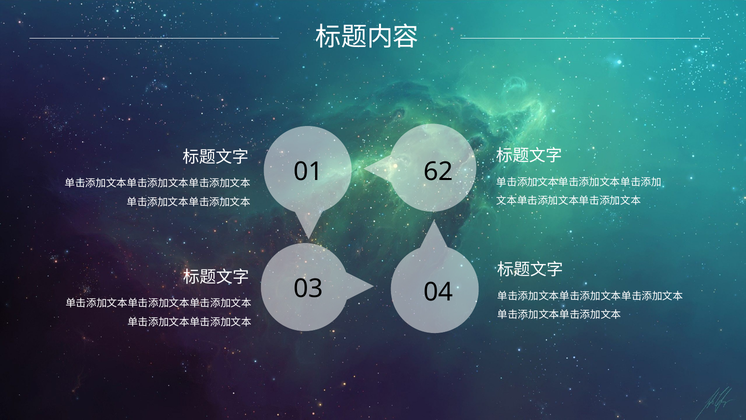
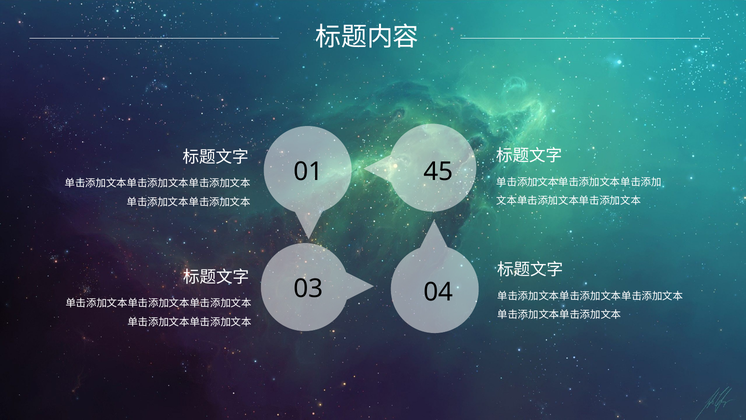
62: 62 -> 45 (438, 171)
